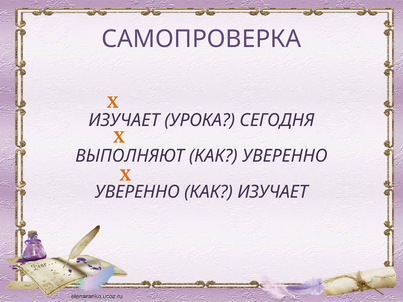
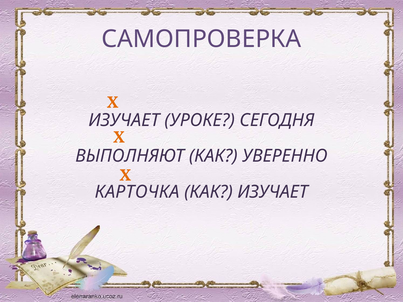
УРОКА: УРОКА -> УРОКЕ (200, 120)
УВЕРЕННО: УВЕРЕННО -> КАРТОЧКА (137, 192)
